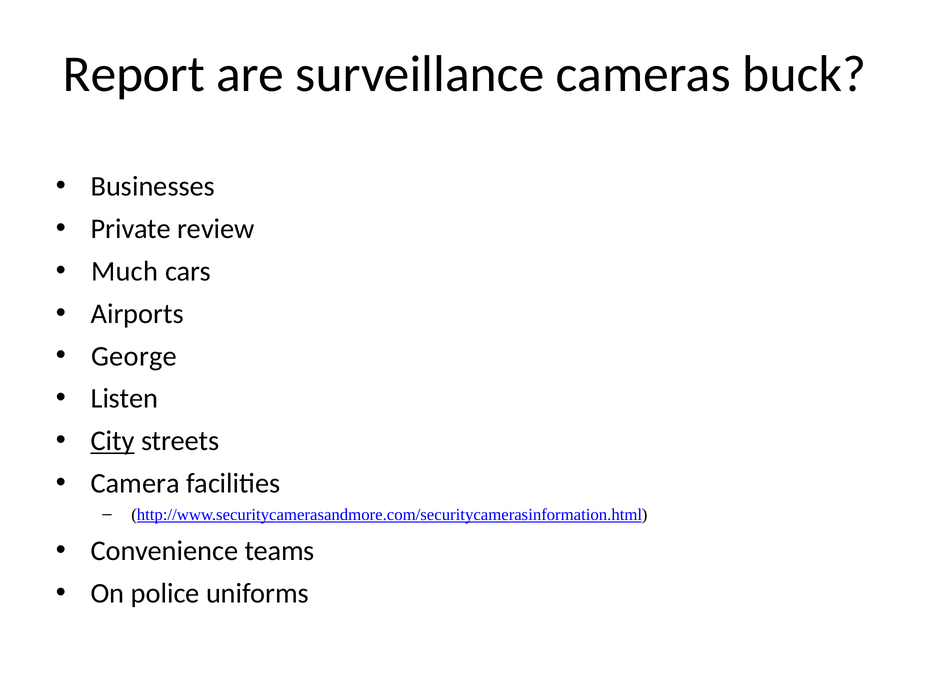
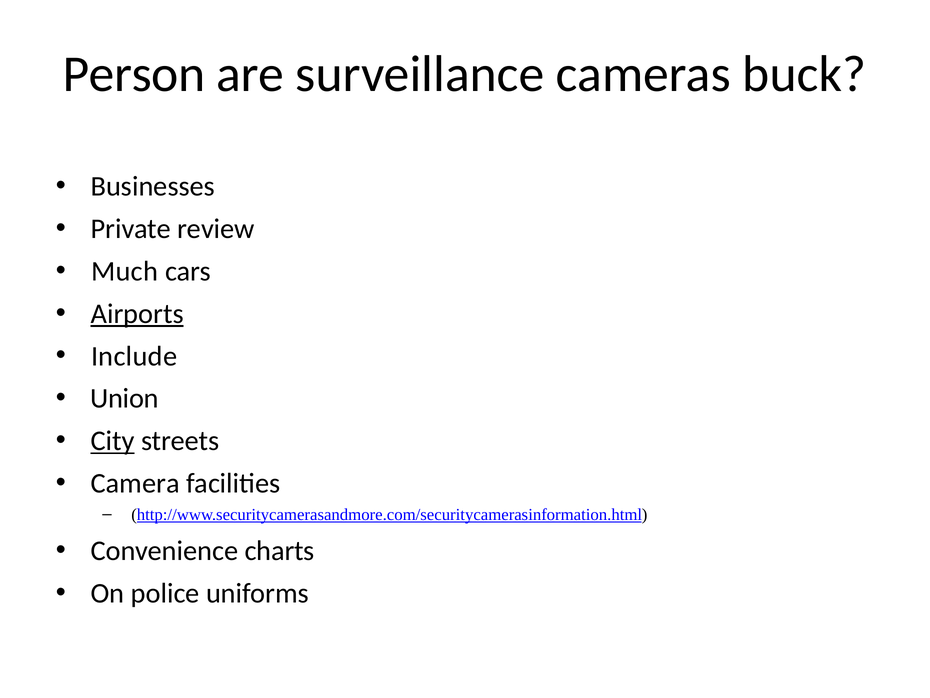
Report: Report -> Person (134, 74)
Airports underline: none -> present (137, 314)
George: George -> Include (134, 356)
Listen: Listen -> Union (125, 398)
teams: teams -> charts (280, 550)
